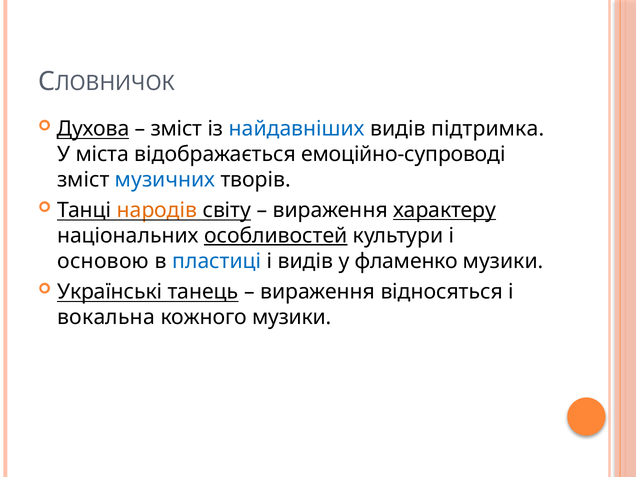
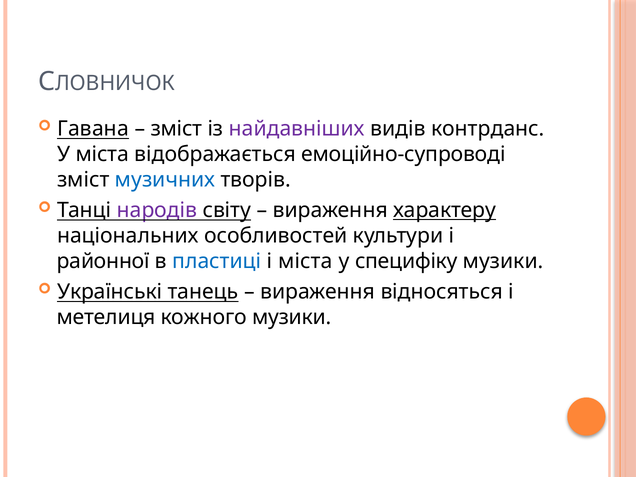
Духова: Духова -> Гавана (93, 129)
найдавніших colour: blue -> purple (297, 129)
підтримка: підтримка -> контрданс (488, 129)
народів colour: orange -> purple (157, 210)
особливостей underline: present -> none (276, 236)
основою: основою -> районної (103, 261)
і видів: видів -> міста (305, 261)
фламенко: фламенко -> специфіку (406, 261)
вокальна: вокальна -> метелиця (106, 317)
